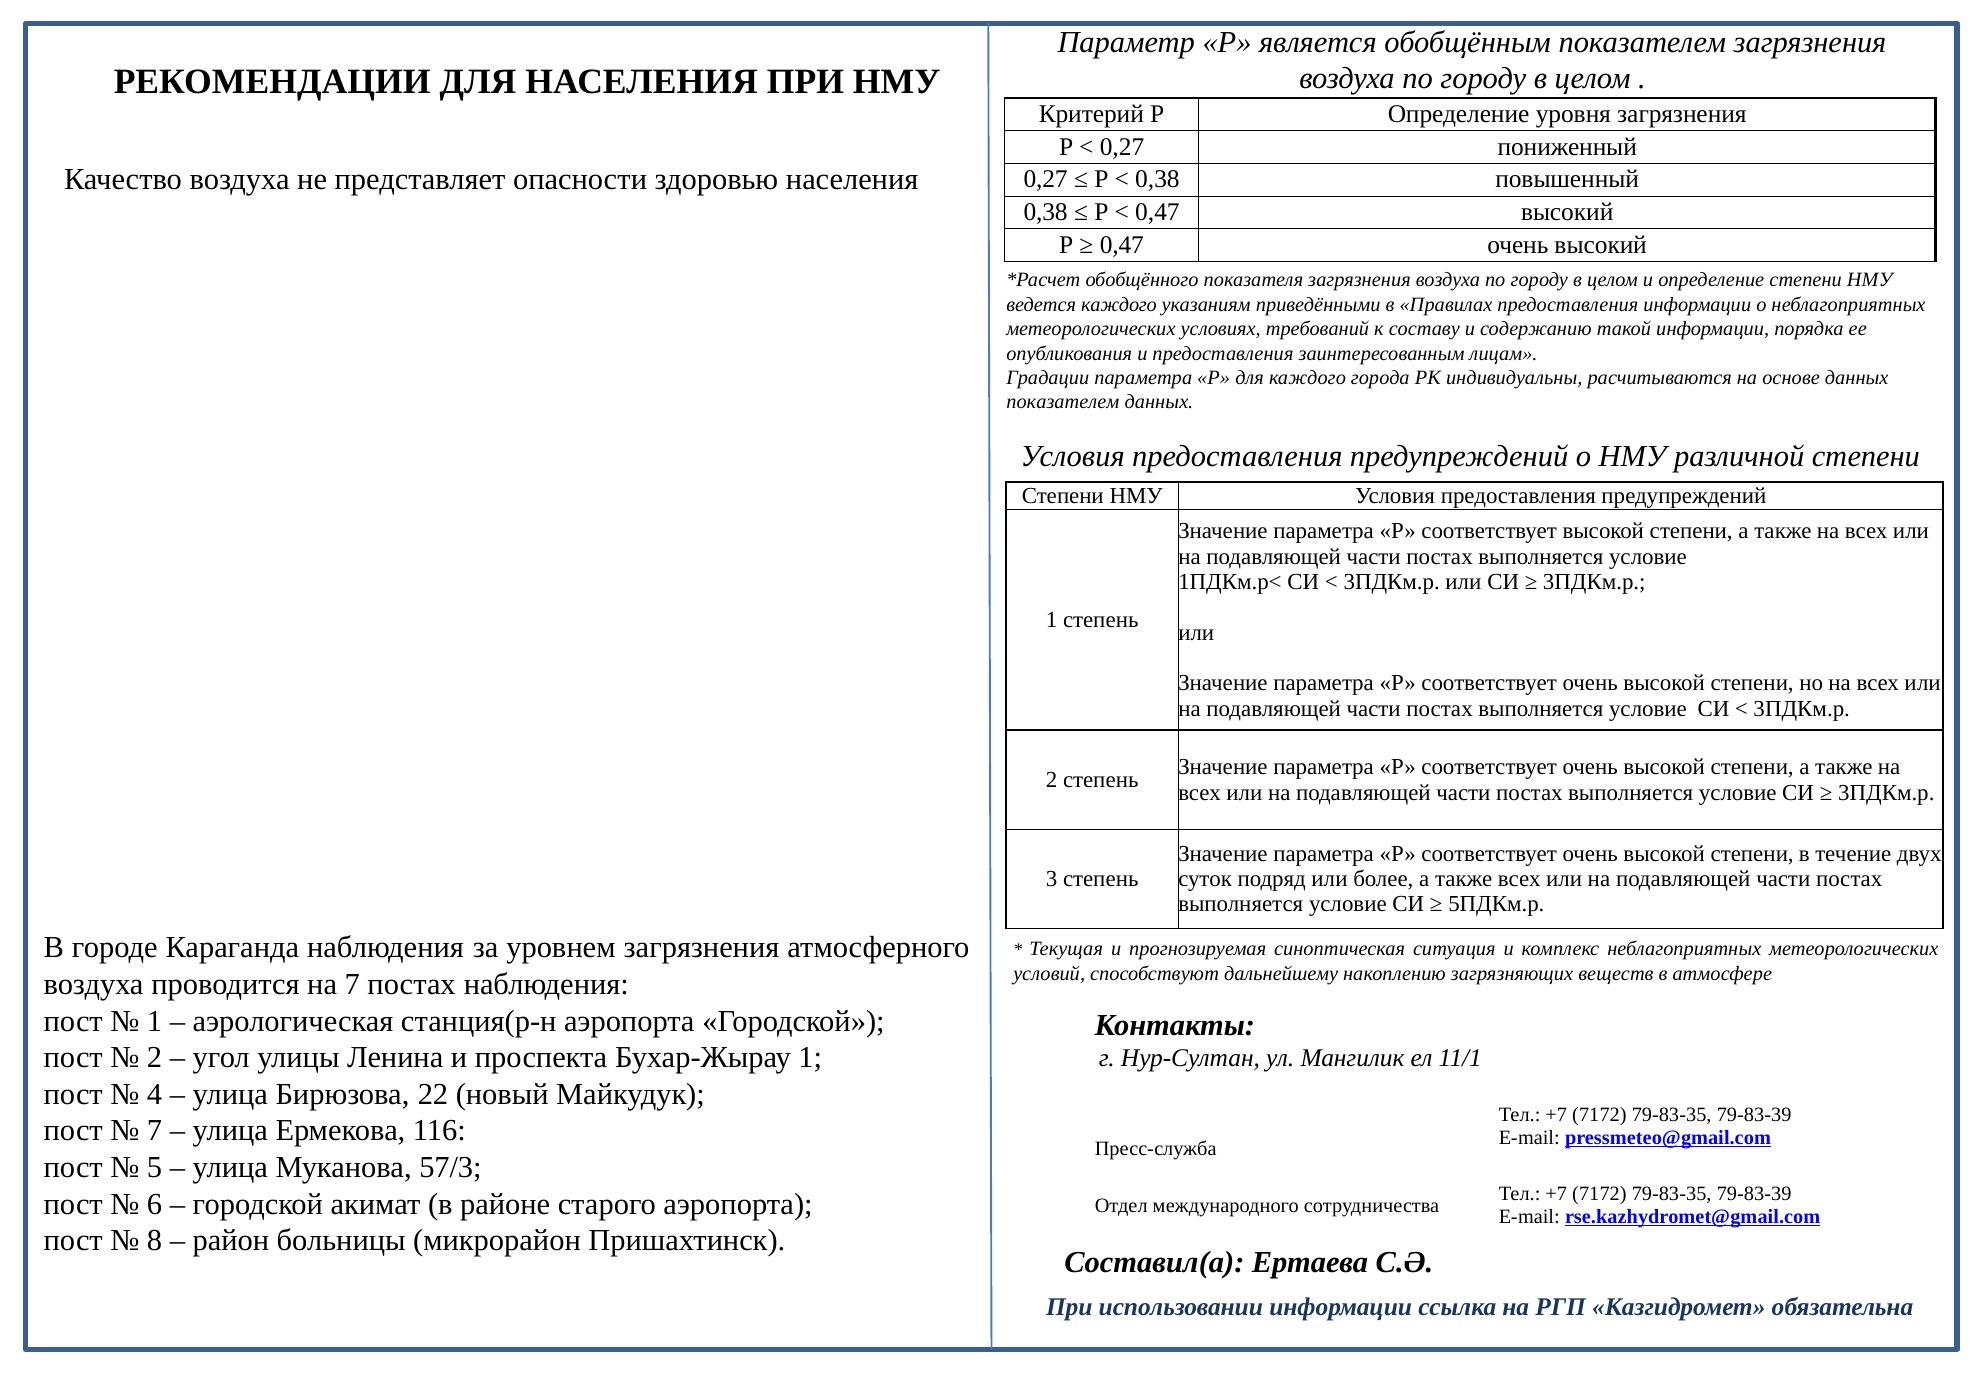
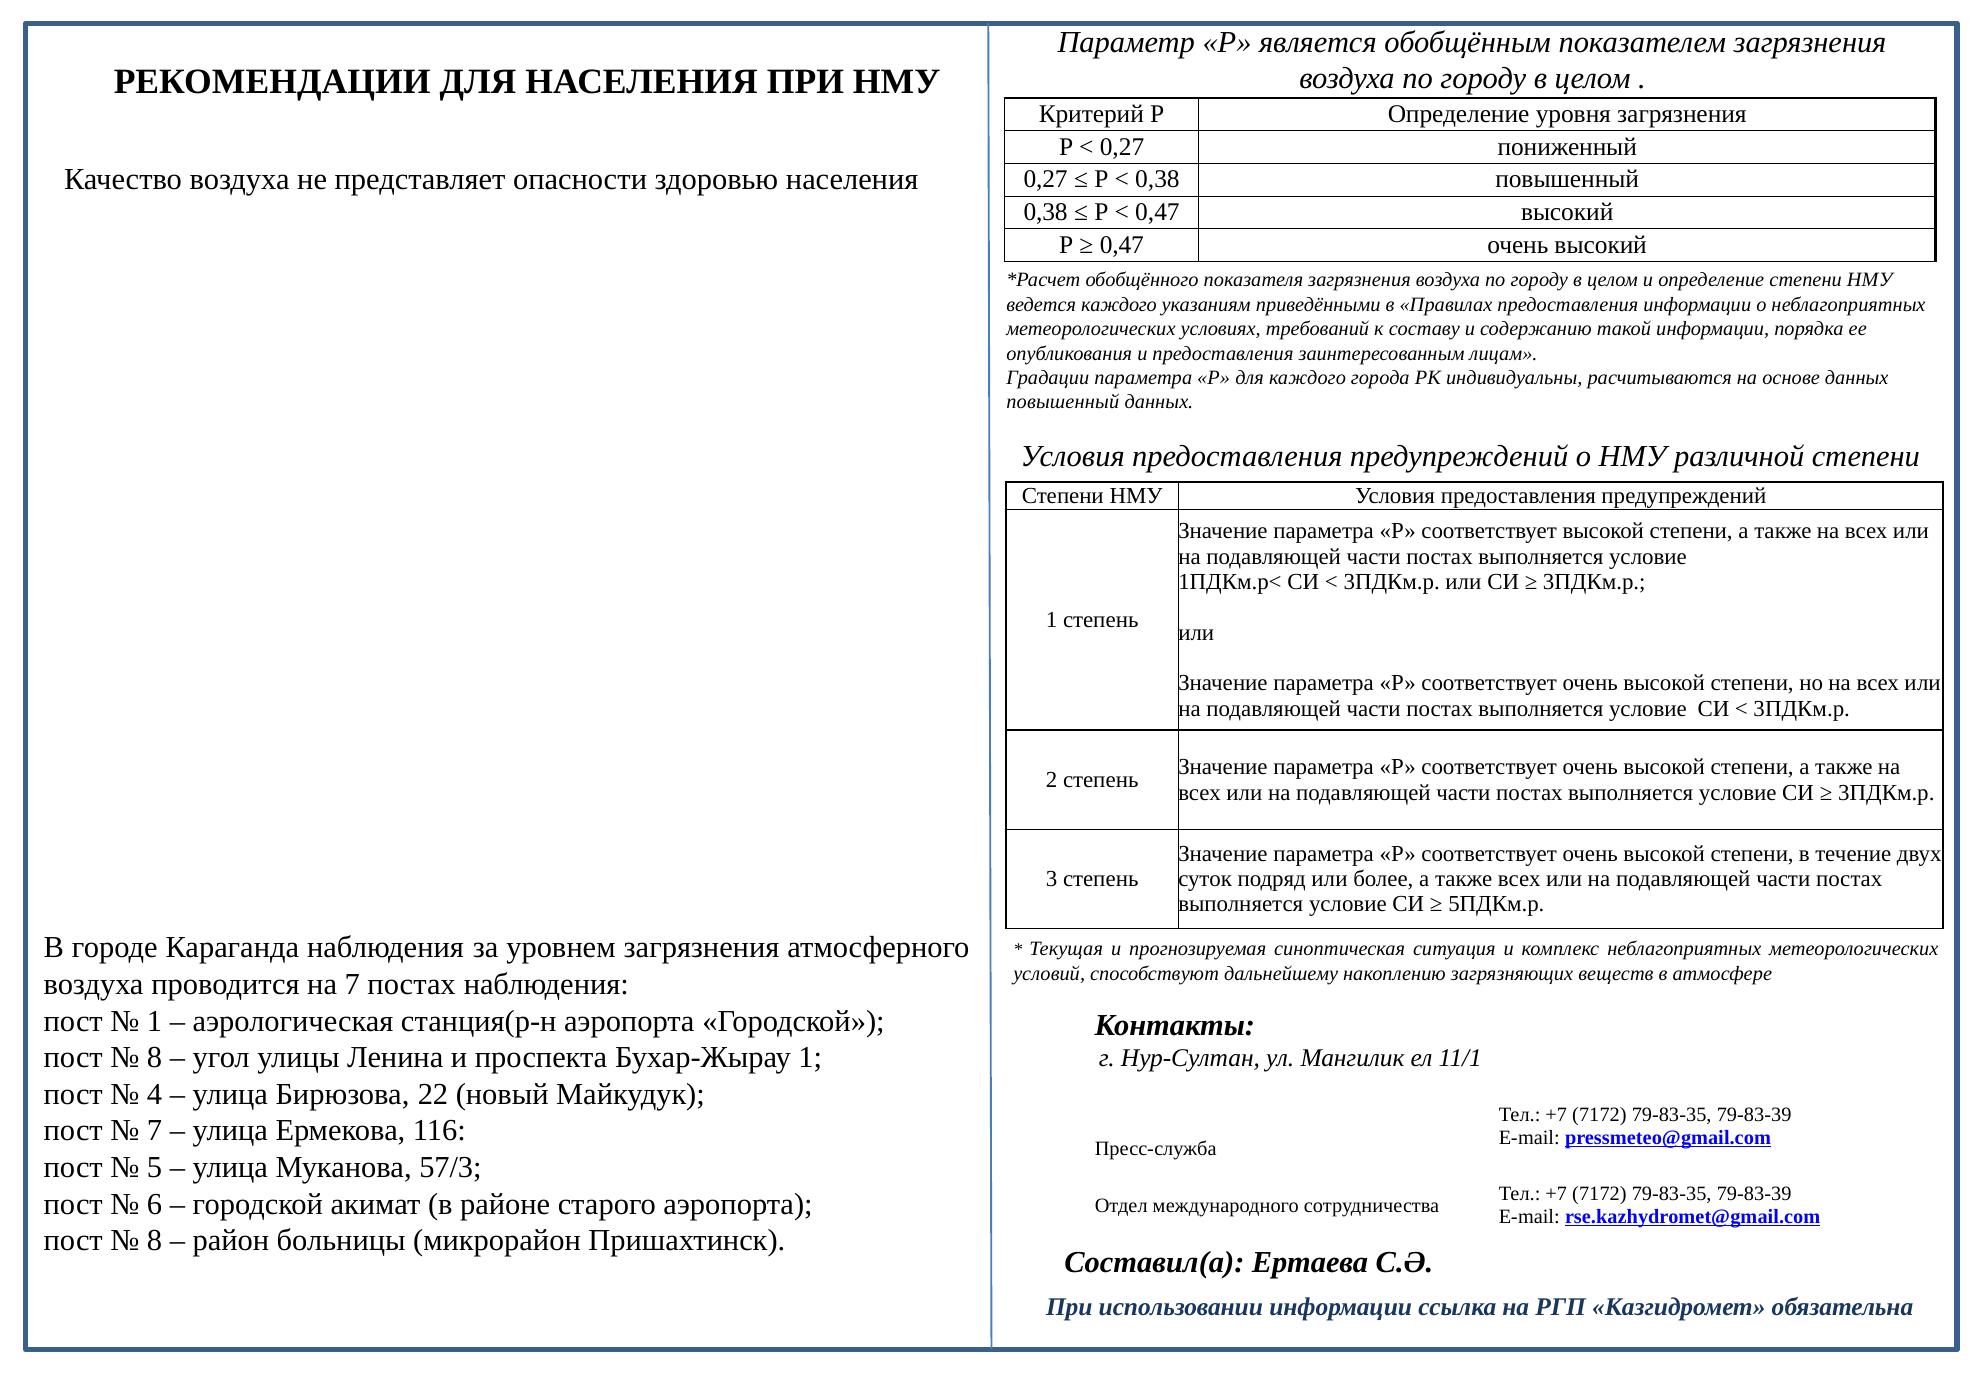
показателем: показателем -> повышенный (1063, 402)
2: 2 -> 8 (155, 1058)
